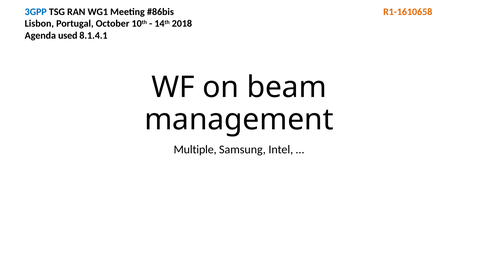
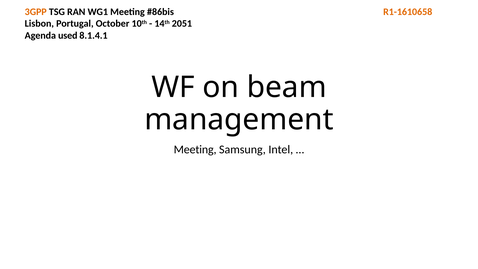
3GPP colour: blue -> orange (36, 12)
2018: 2018 -> 2051 (182, 24)
Multiple: Multiple -> Meeting (195, 149)
